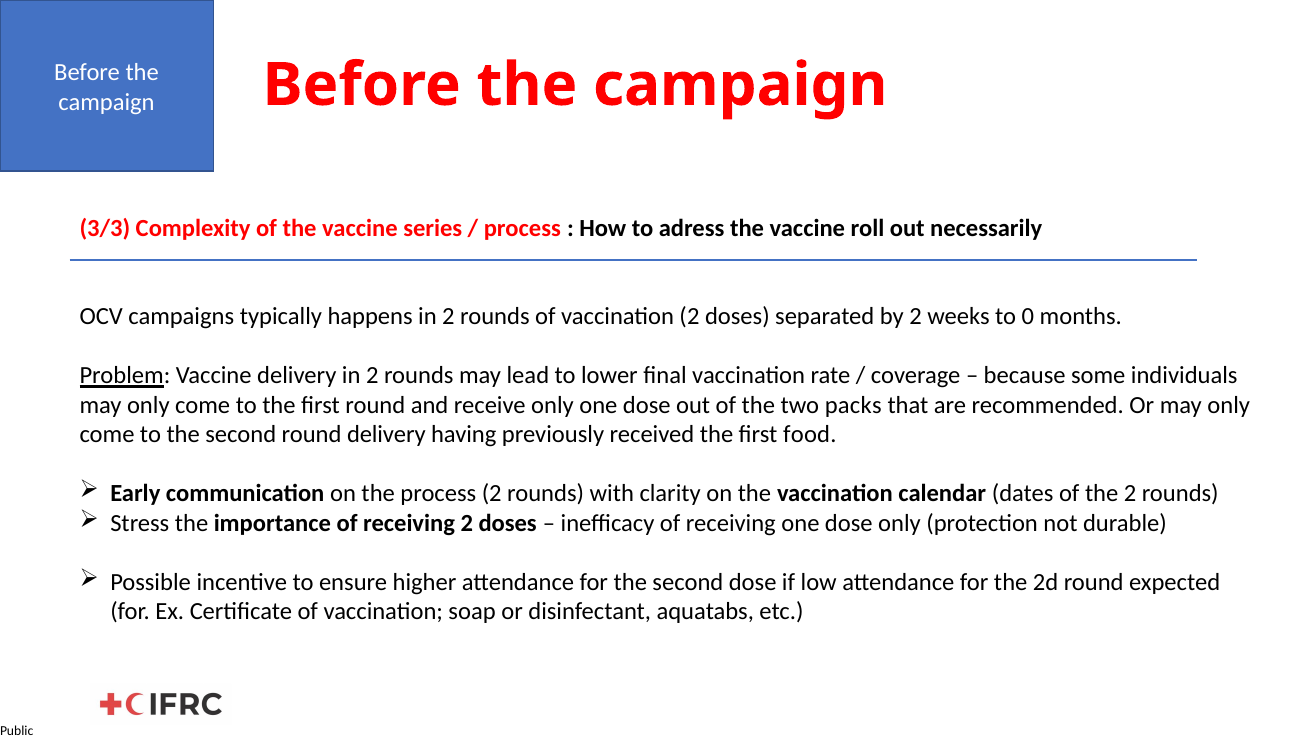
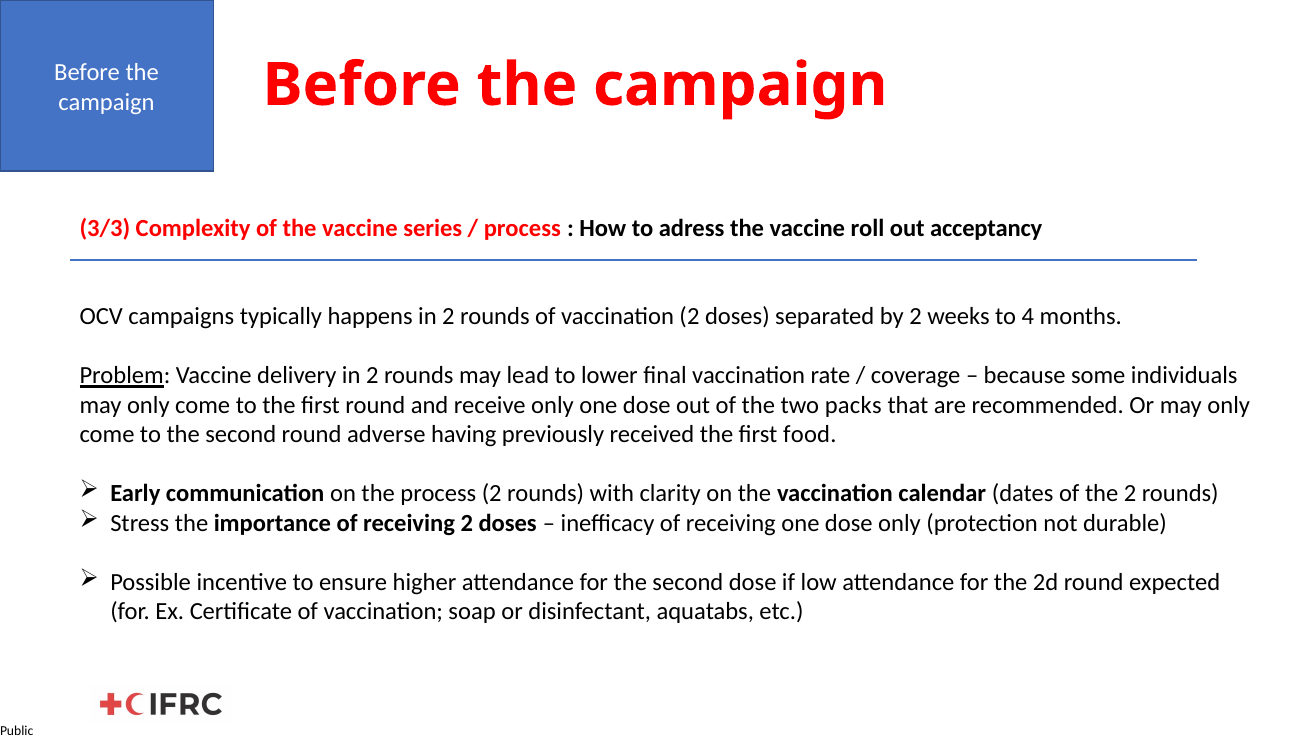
necessarily: necessarily -> acceptancy (986, 228)
0: 0 -> 4 (1028, 316)
round delivery: delivery -> adverse (386, 434)
